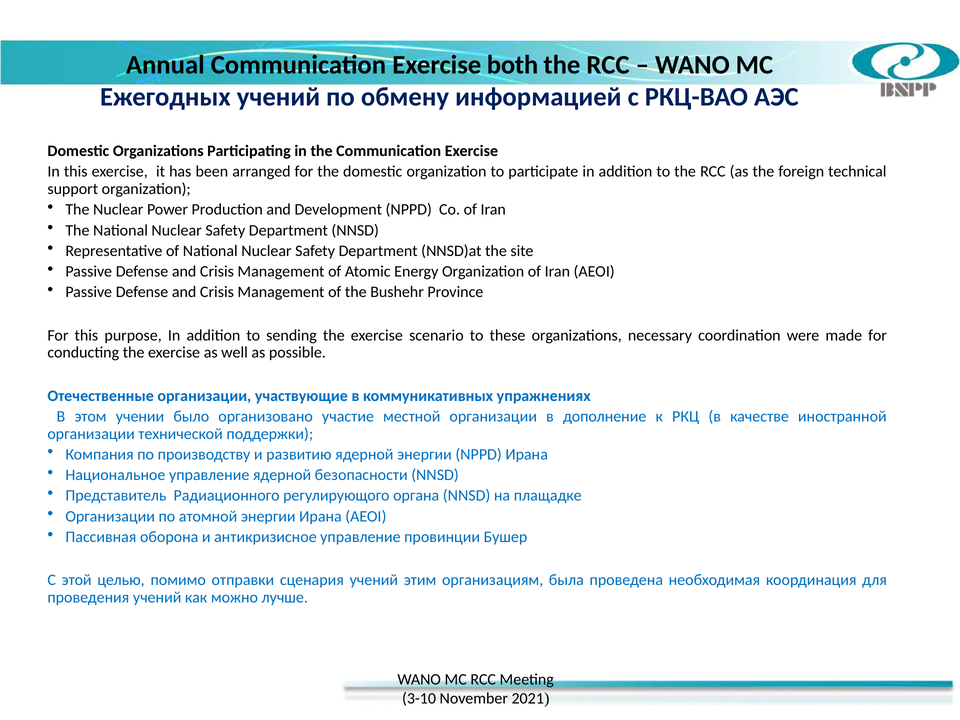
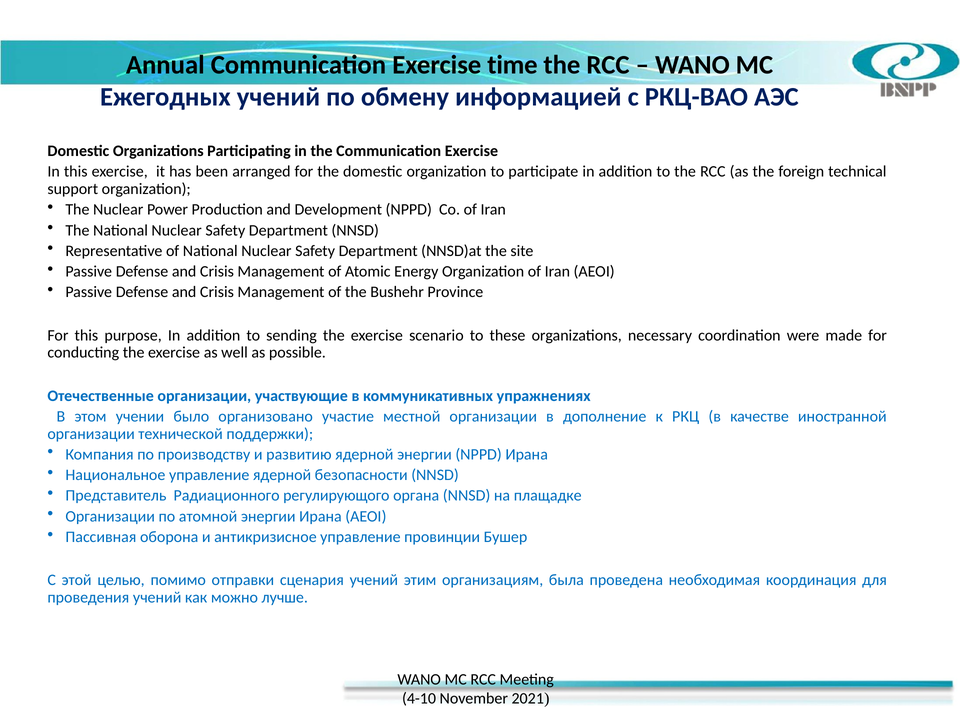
both: both -> time (512, 65)
3-10: 3-10 -> 4-10 (419, 699)
